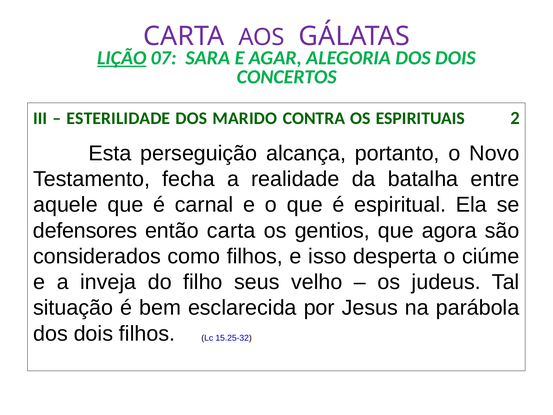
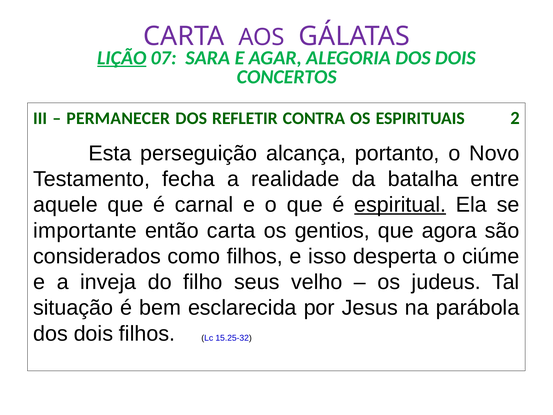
ESTERILIDADE: ESTERILIDADE -> PERMANECER (118, 118)
MARIDO: MARIDO -> REFLETIR (245, 118)
espiritual underline: none -> present (400, 205)
defensores: defensores -> importante (85, 230)
